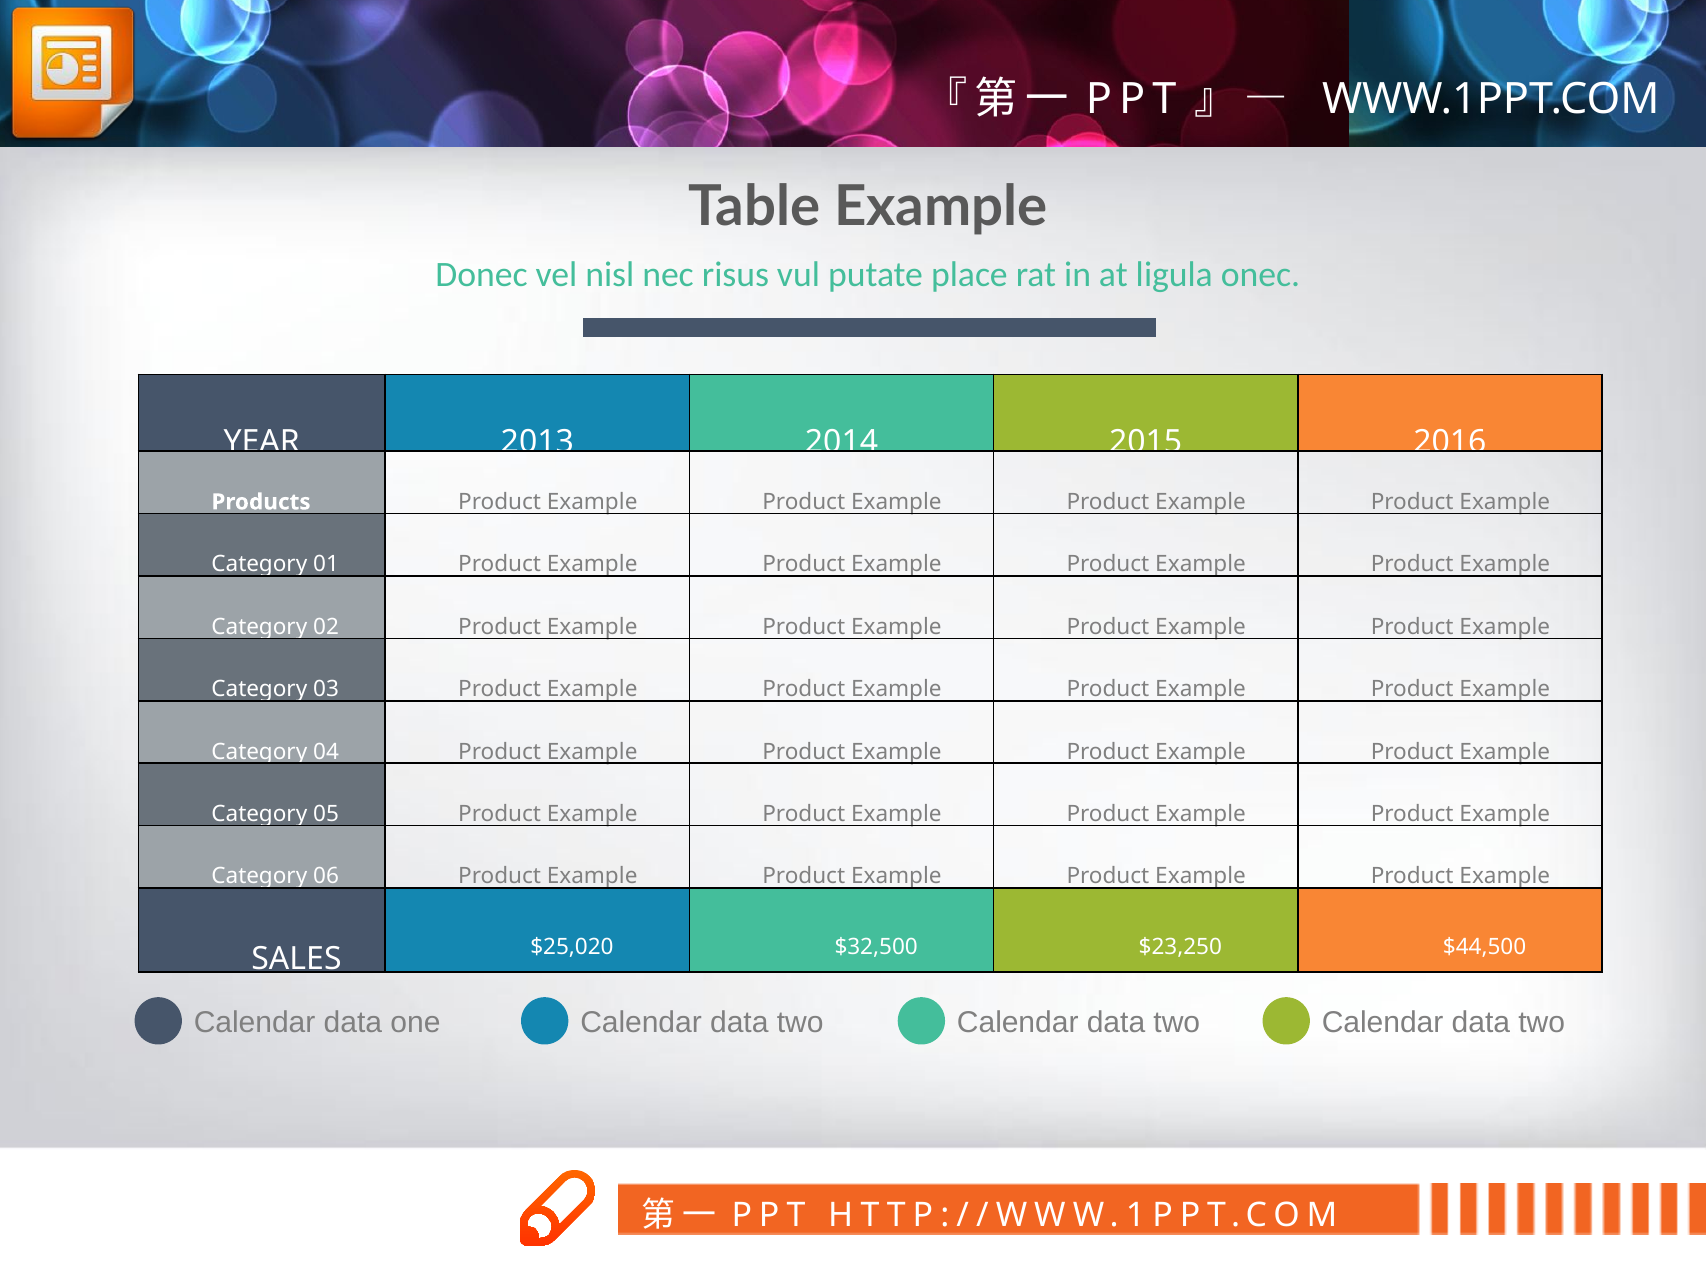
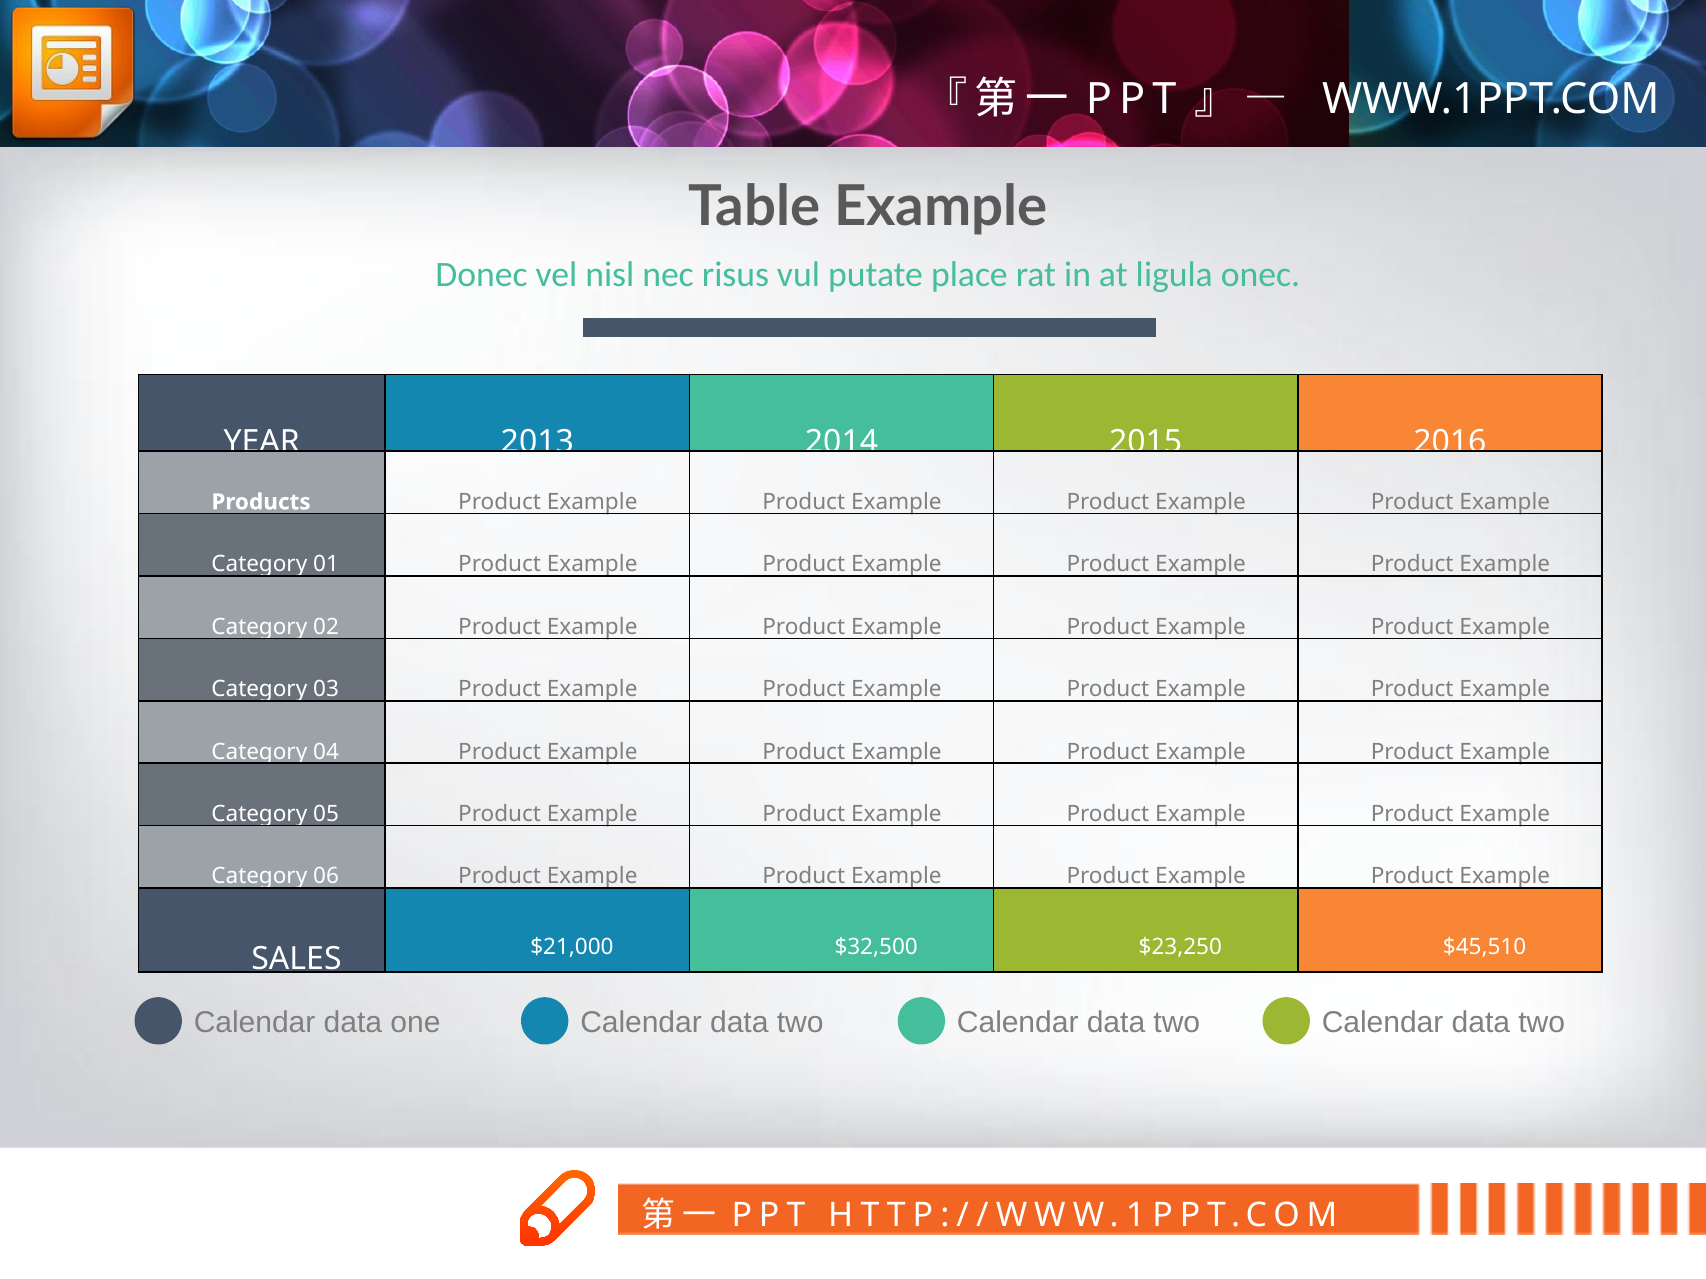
$25,020: $25,020 -> $21,000 (572, 947)
$44,500: $44,500 -> $45,510 (1485, 947)
